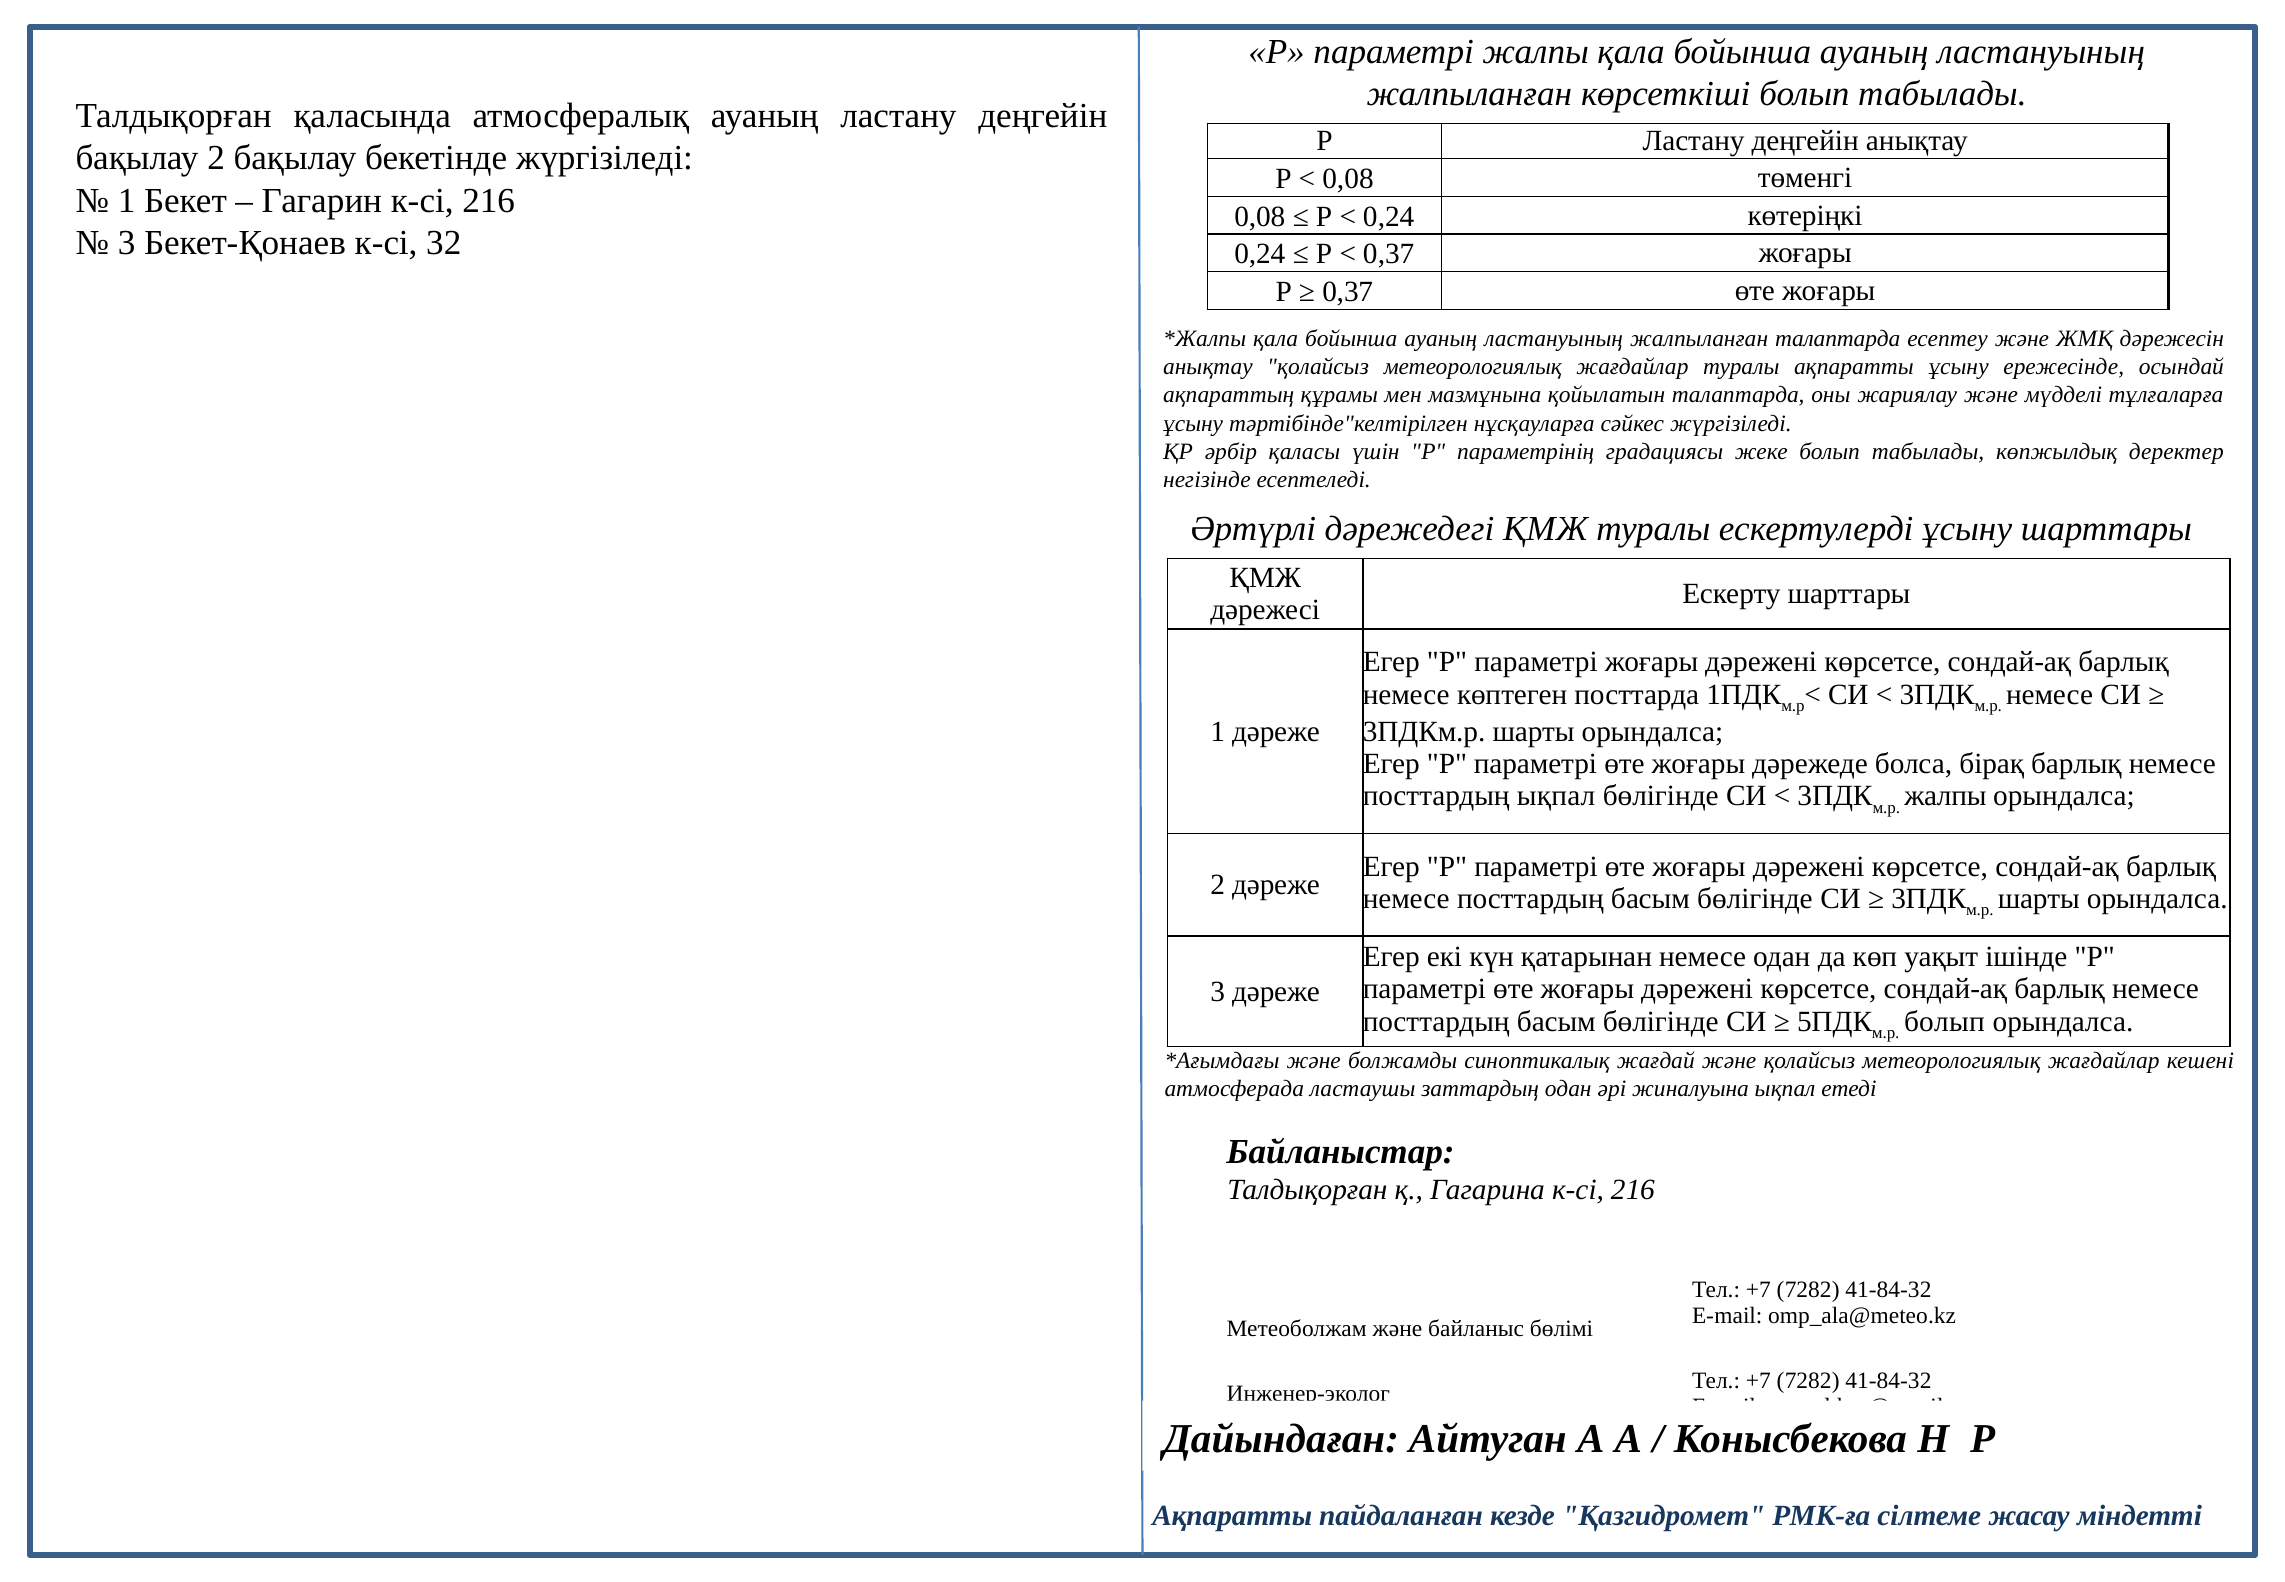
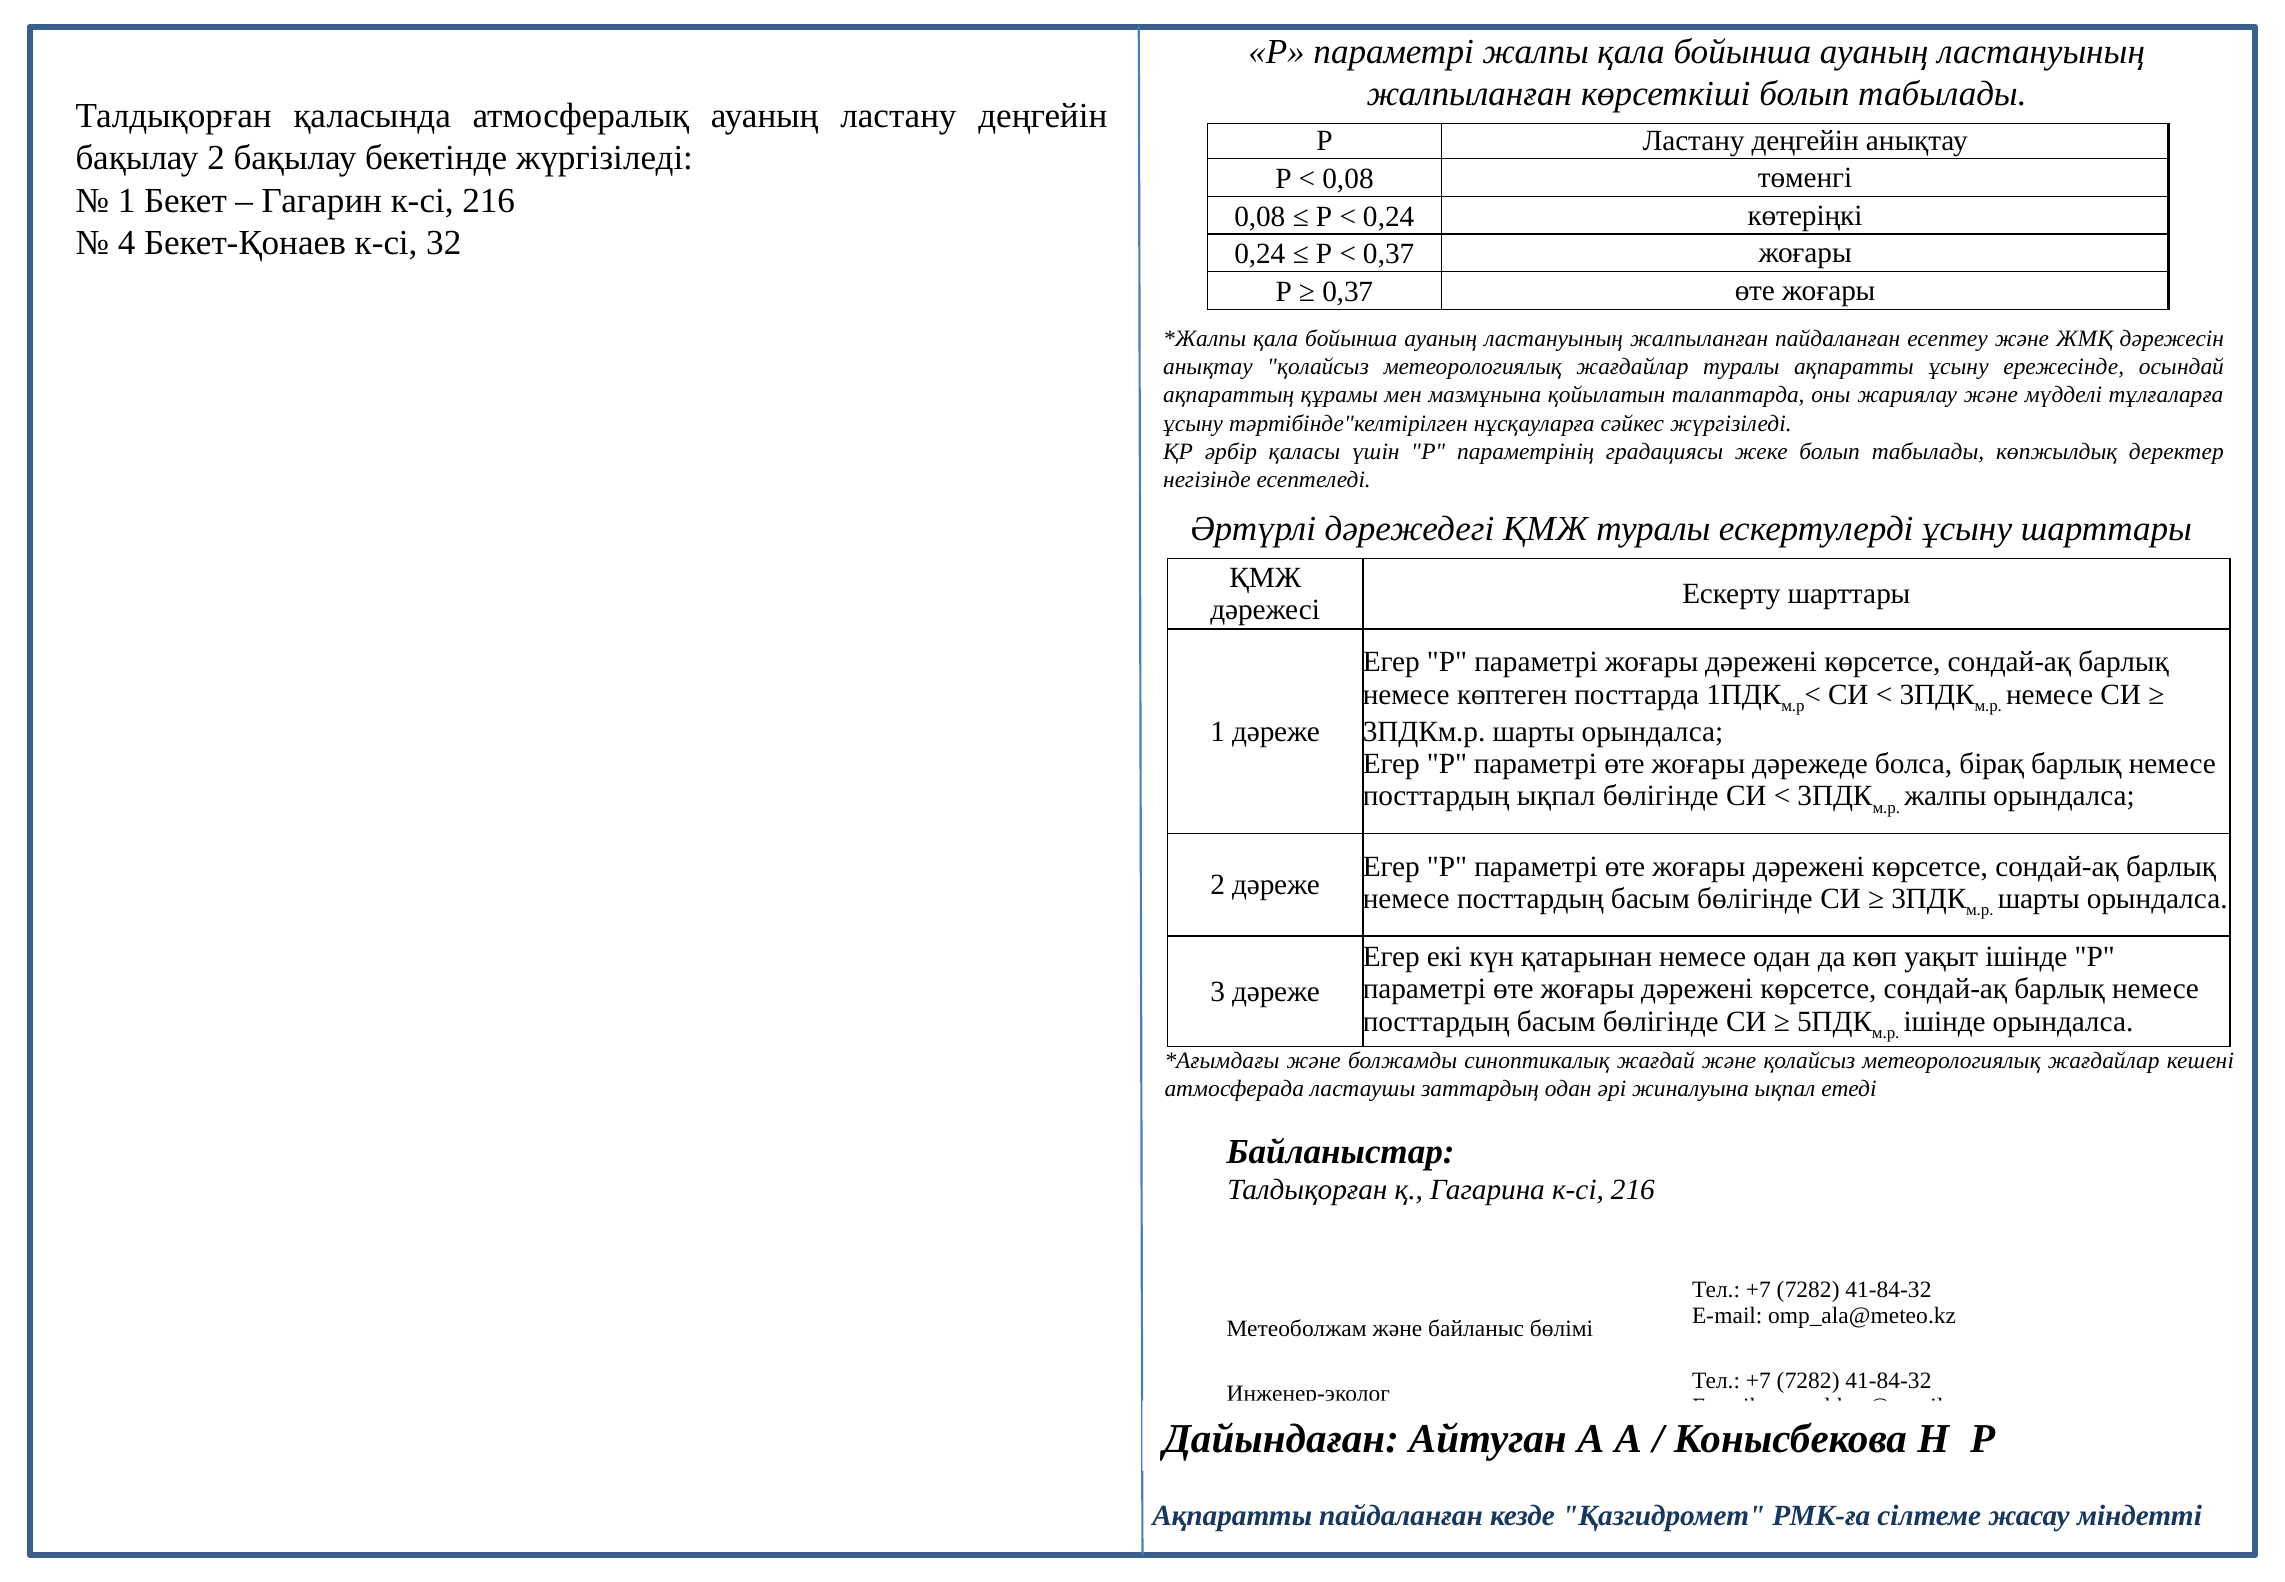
3: 3 -> 4 (127, 243)
жалпыланған талаптарда: талаптарда -> пайдаланған (1838, 339)
болып: болып -> ішінде (1945, 1021)
